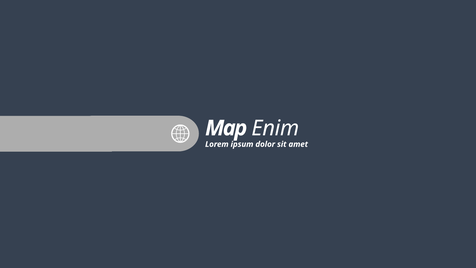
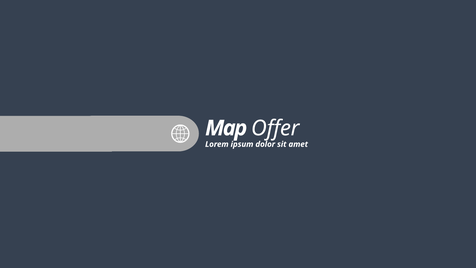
Enim: Enim -> Offer (275, 128)
